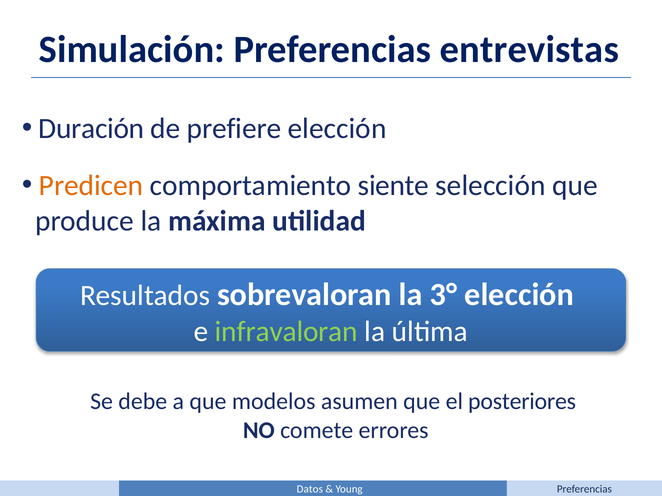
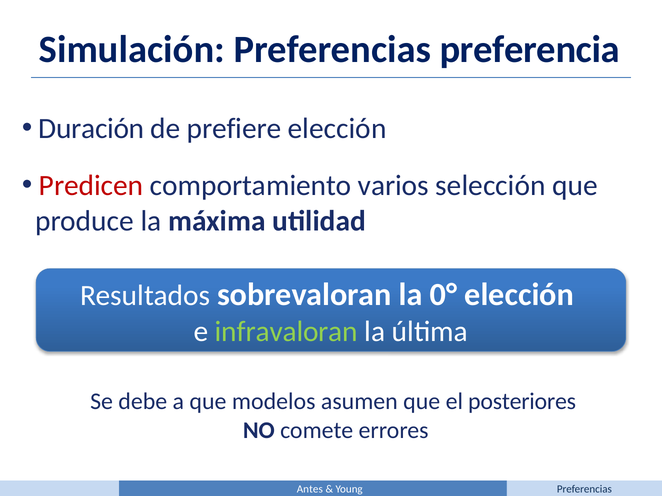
entrevistas: entrevistas -> preferencia (530, 50)
Predicen colour: orange -> red (91, 186)
siente: siente -> varios (393, 186)
3°: 3° -> 0° (443, 295)
Datos: Datos -> Antes (310, 489)
